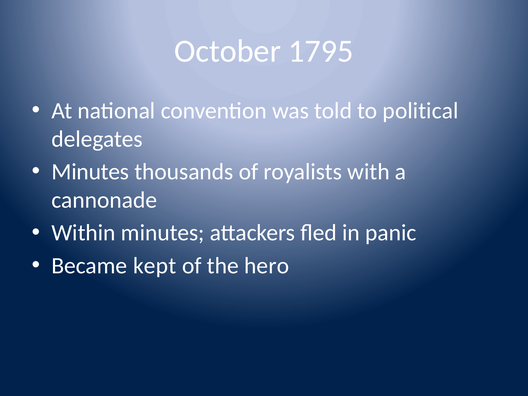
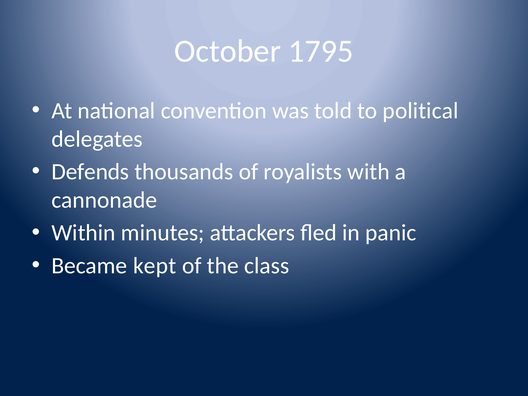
Minutes: Minutes -> Defends (90, 172)
hero: hero -> class (267, 266)
